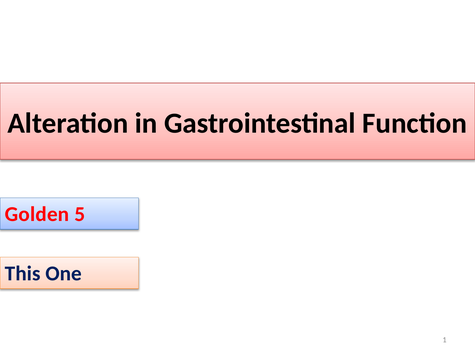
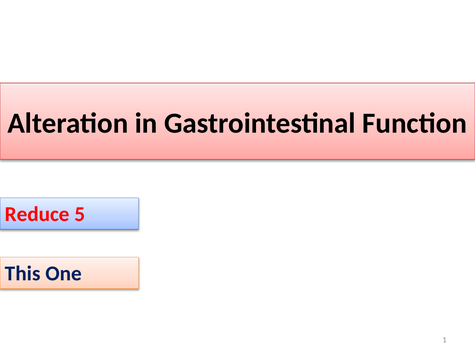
Golden: Golden -> Reduce (37, 214)
